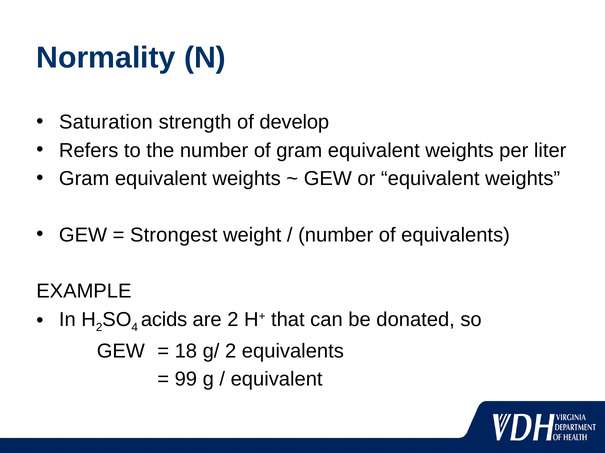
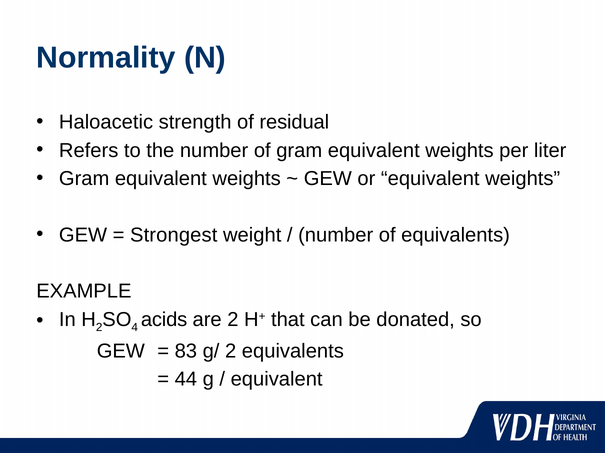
Saturation: Saturation -> Haloacetic (106, 122)
develop: develop -> residual (294, 122)
18: 18 -> 83 (186, 352)
99: 99 -> 44 (186, 380)
